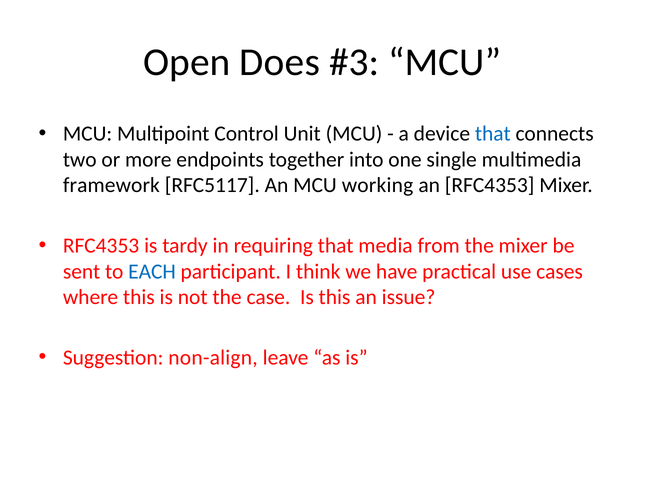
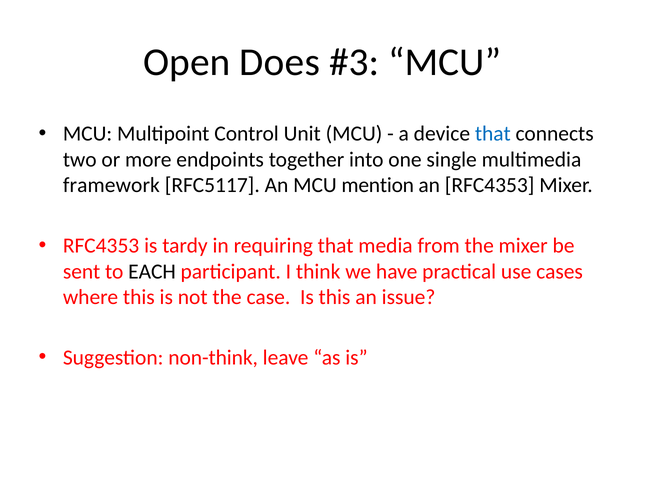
working: working -> mention (378, 185)
EACH colour: blue -> black (152, 271)
non-align: non-align -> non-think (213, 357)
